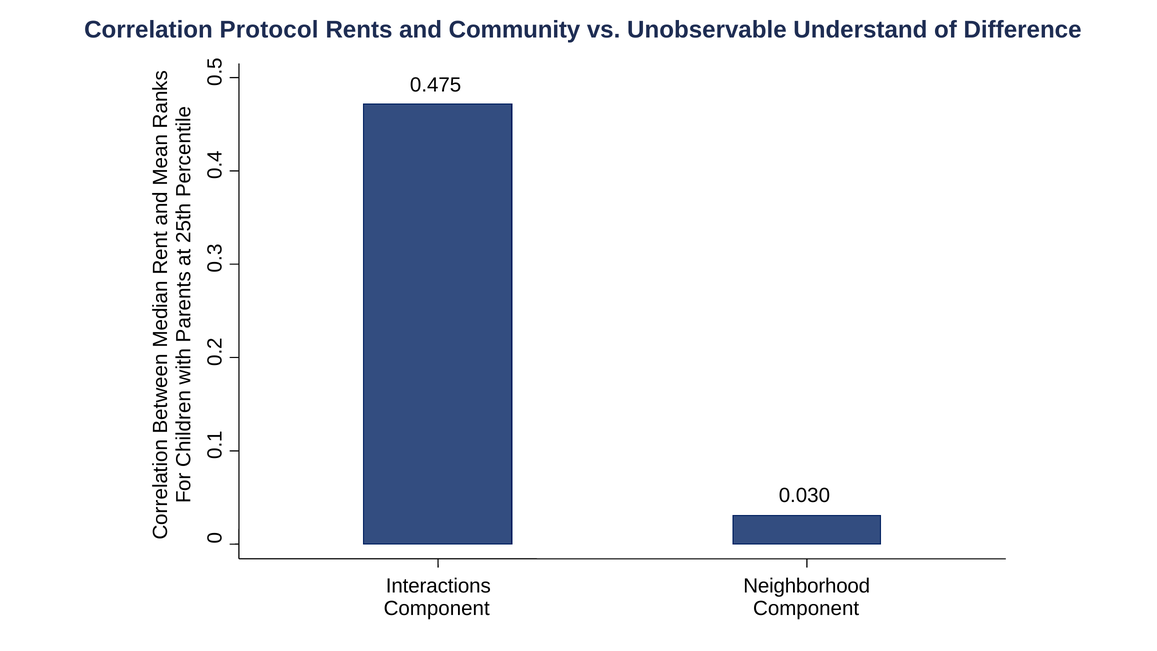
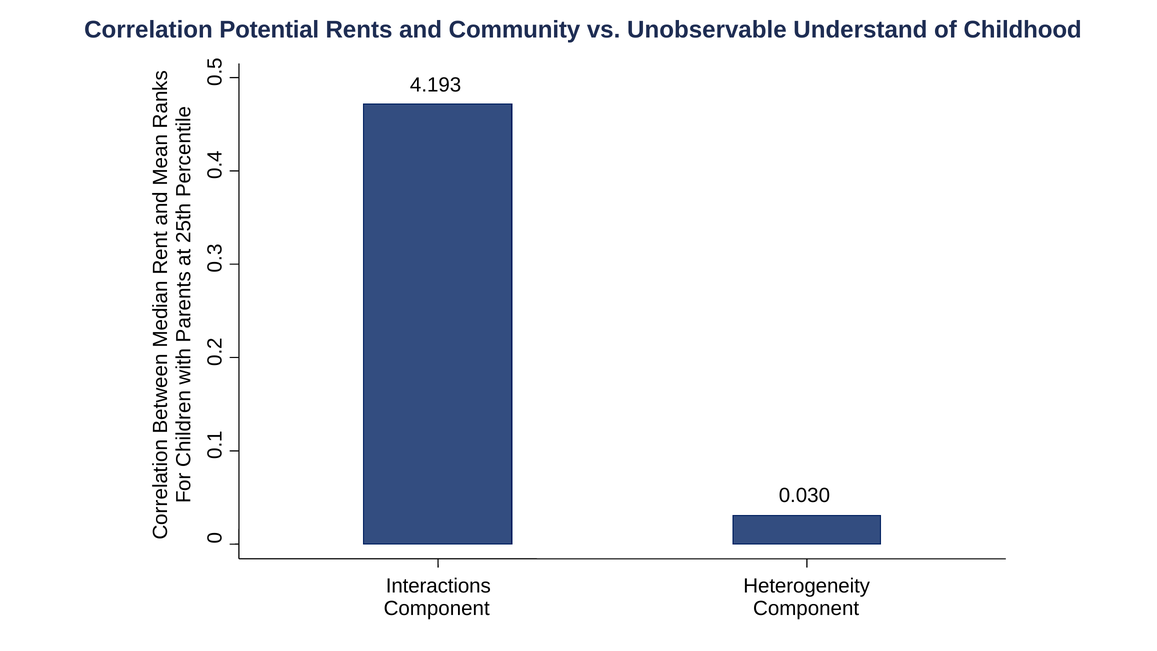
Protocol: Protocol -> Potential (269, 30)
Difference: Difference -> Childhood (1023, 30)
0.475: 0.475 -> 4.193 (436, 85)
Neighborhood: Neighborhood -> Heterogeneity (807, 586)
